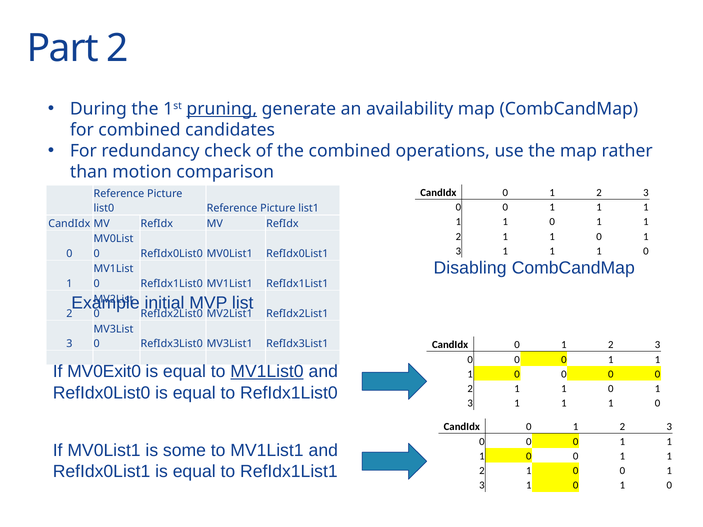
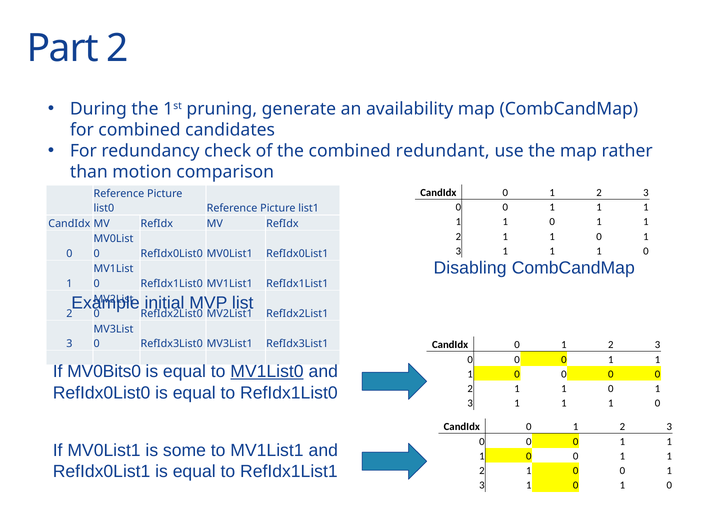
pruning underline: present -> none (222, 109)
operations: operations -> redundant (443, 151)
MV0Exit0: MV0Exit0 -> MV0Bits0 (104, 372)
